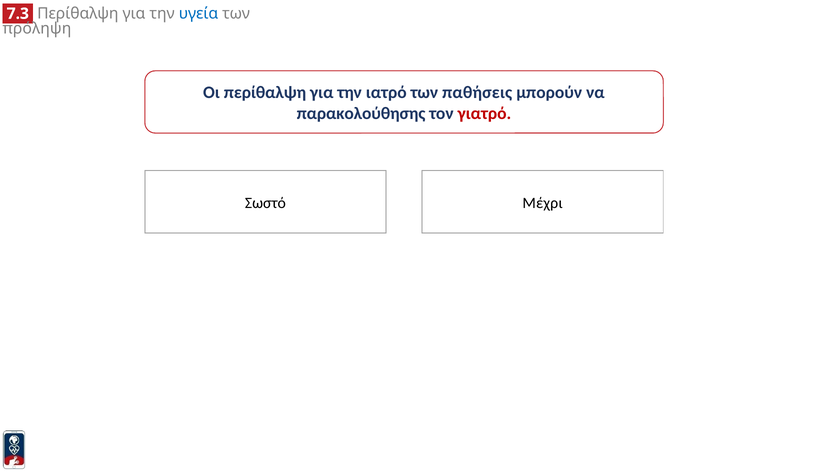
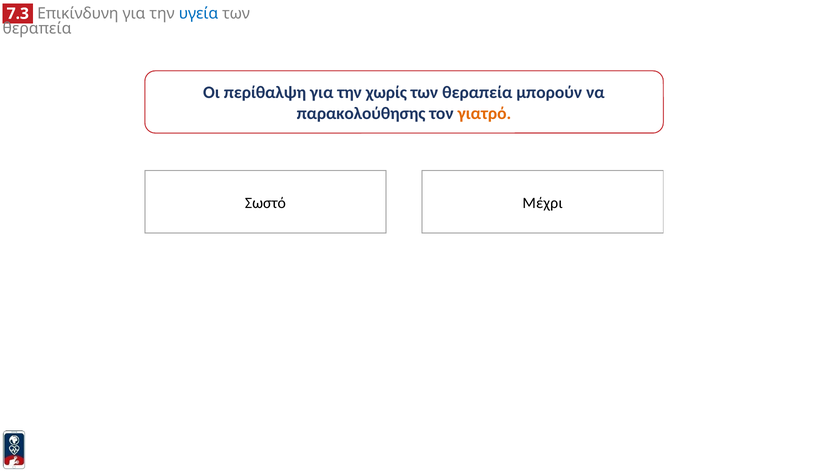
Περίθαλψη: Περίθαλψη -> Επικίνδυνη (78, 14)
πρόληψη: πρόληψη -> θεραπεία (37, 29)
ιατρό: ιατρό -> χωρίς (386, 93)
παθήσεις: παθήσεις -> θεραπεία (477, 93)
γιατρό colour: red -> orange (484, 114)
